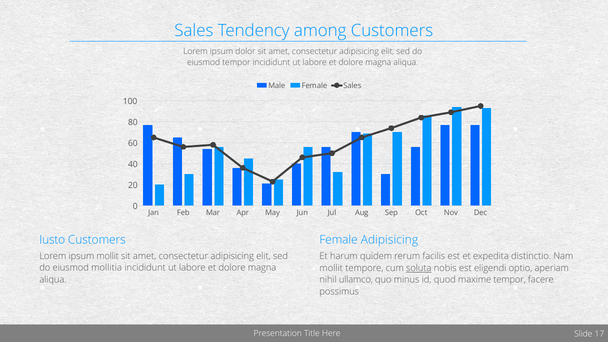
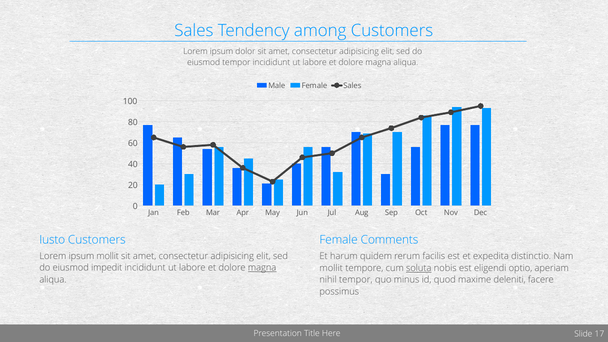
Female Adipisicing: Adipisicing -> Comments (390, 240)
mollitia: mollitia -> impedit (107, 268)
magna underline: none -> present (262, 268)
nihil ullamco: ullamco -> tempor (356, 280)
maxime tempor: tempor -> deleniti (510, 280)
